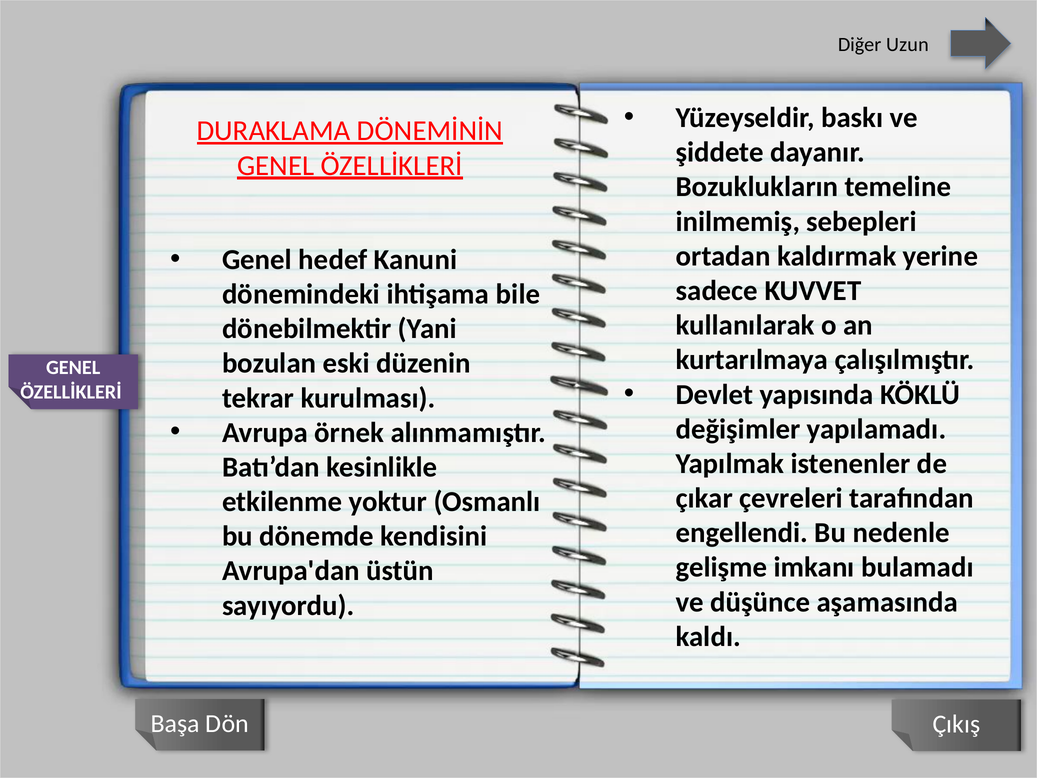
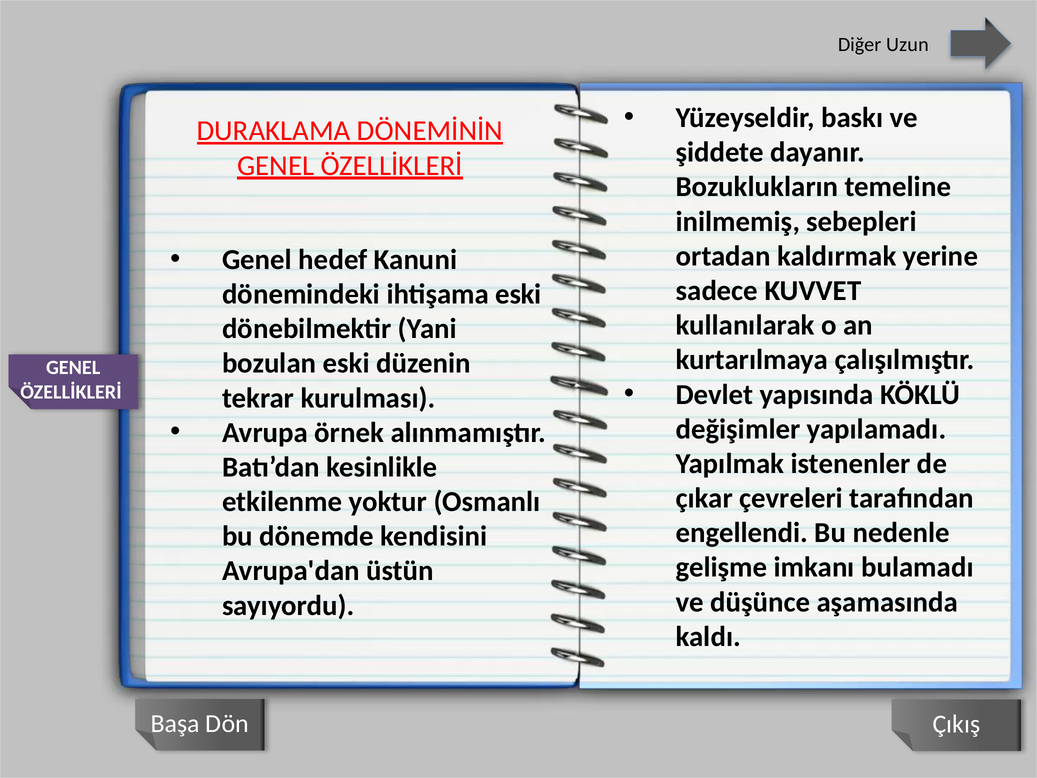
ihtişama bile: bile -> eski (518, 294)
